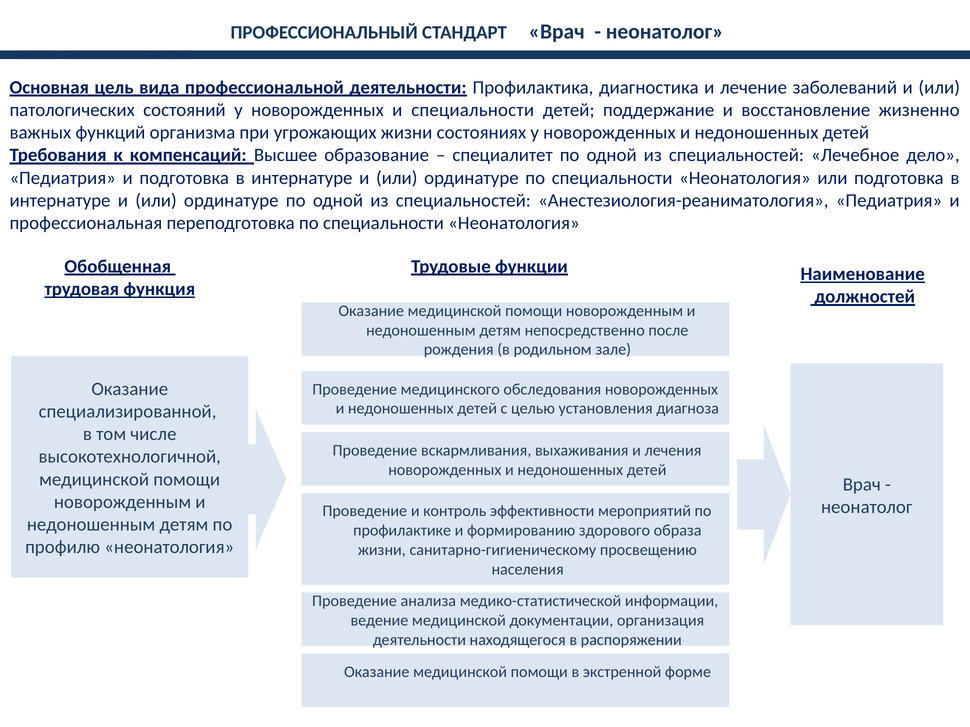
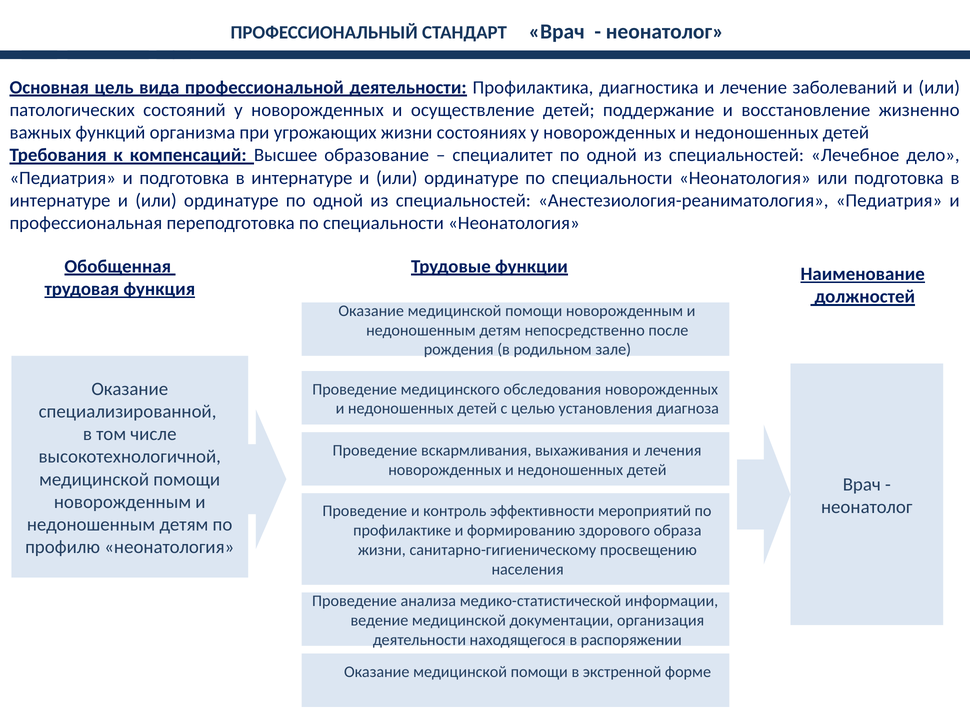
и специальности: специальности -> осуществление (473, 110)
